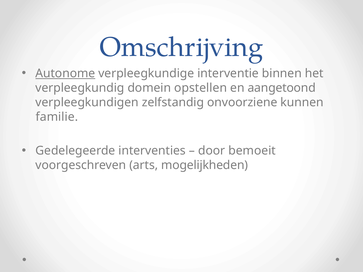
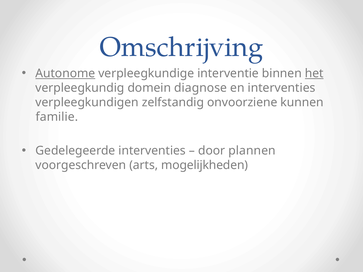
het underline: none -> present (314, 73)
opstellen: opstellen -> diagnose (201, 88)
en aangetoond: aangetoond -> interventies (282, 88)
bemoeit: bemoeit -> plannen (252, 151)
